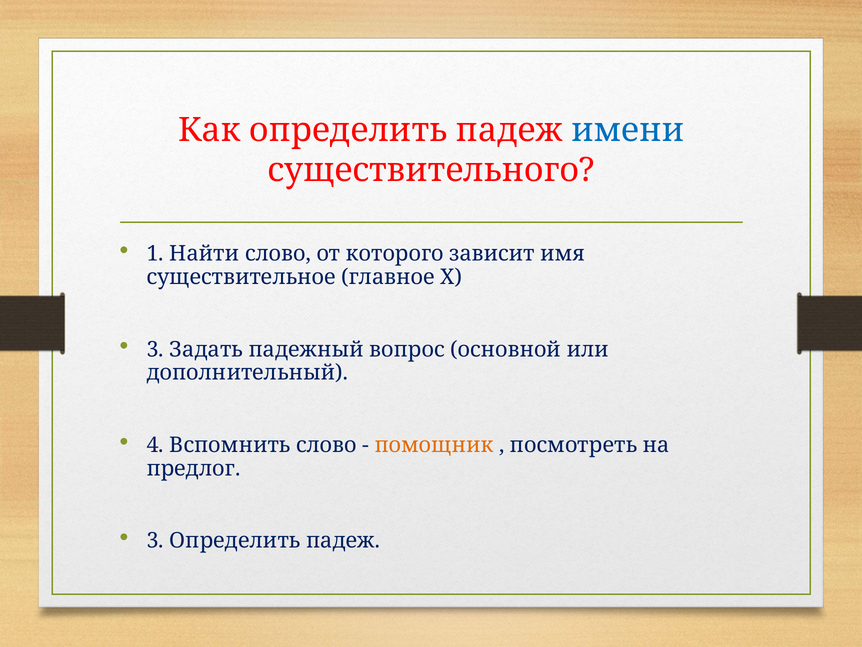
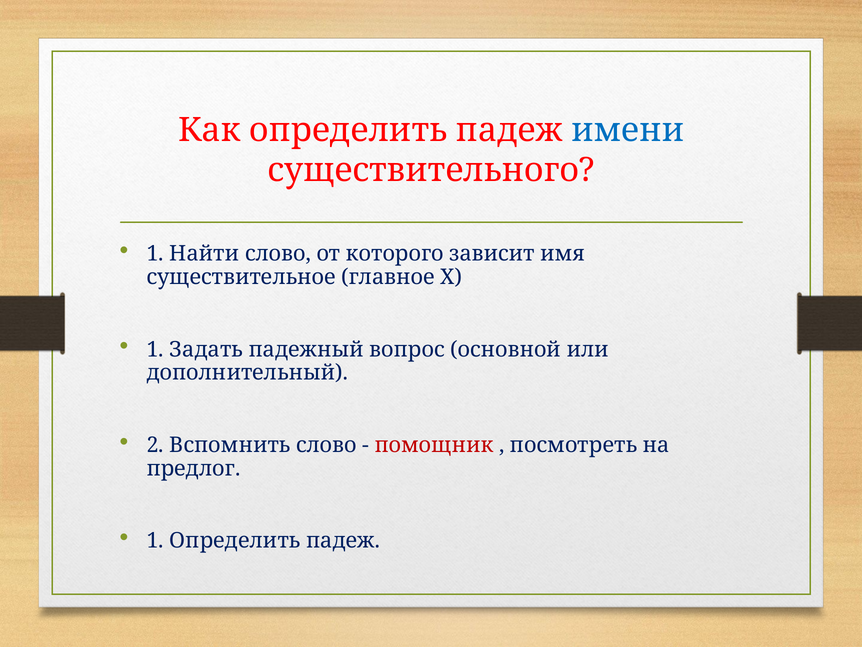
3: 3 -> 1 (155, 349)
4: 4 -> 2 (155, 445)
помощник colour: orange -> red (434, 445)
3: 3 -> 1 (155, 540)
